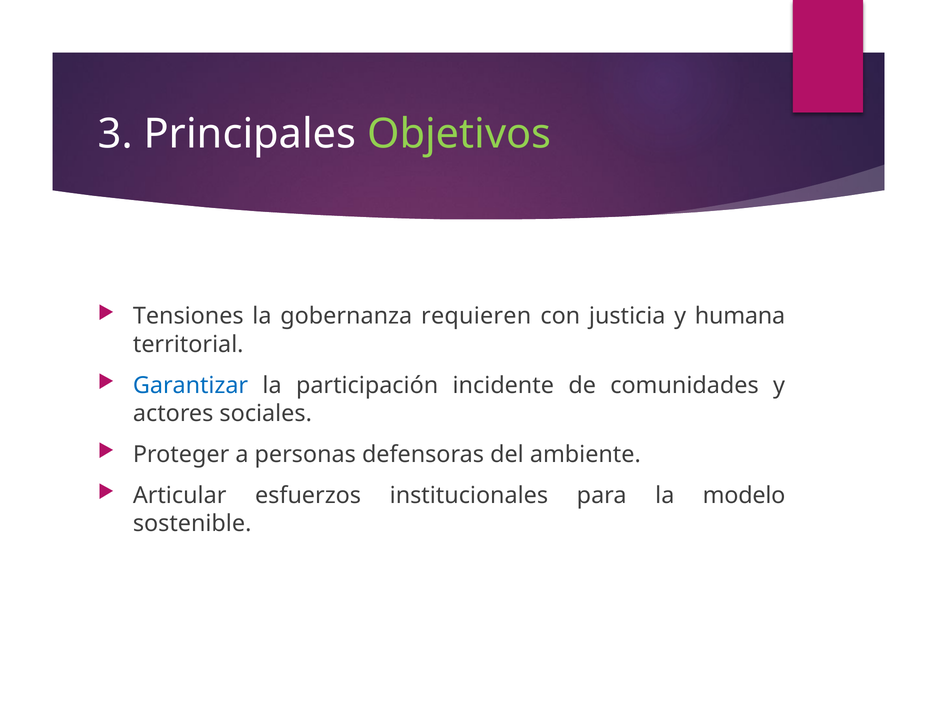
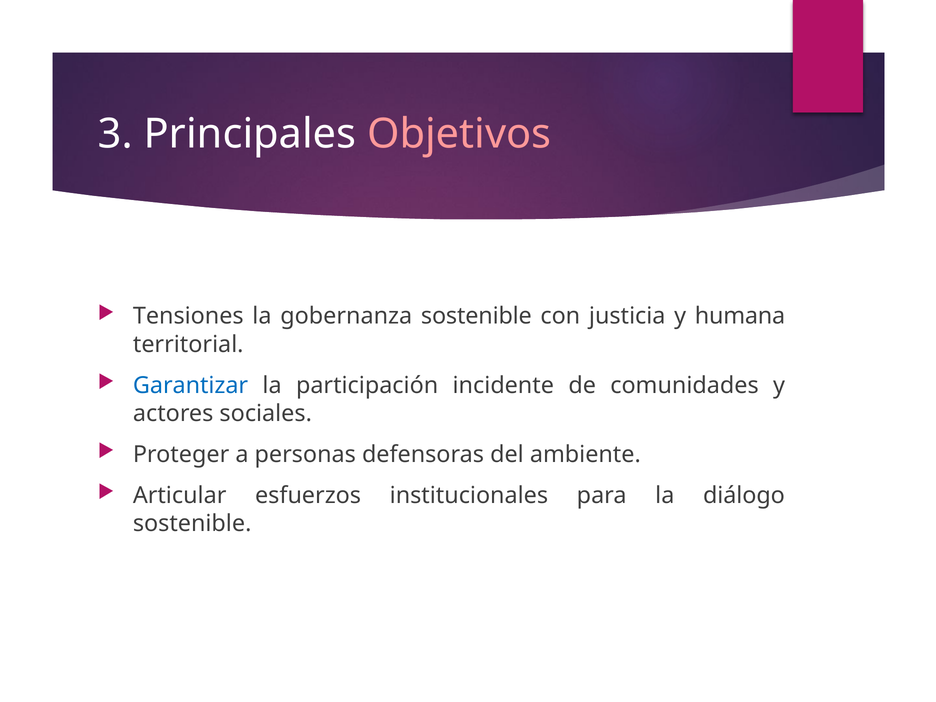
Objetivos colour: light green -> pink (459, 134)
gobernanza requieren: requieren -> sostenible (476, 316)
modelo: modelo -> diálogo (744, 496)
